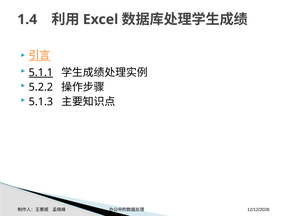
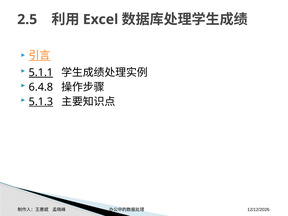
1.4: 1.4 -> 2.5 (27, 19)
5.2.2: 5.2.2 -> 6.4.8 (41, 87)
5.1.3 underline: none -> present (41, 102)
